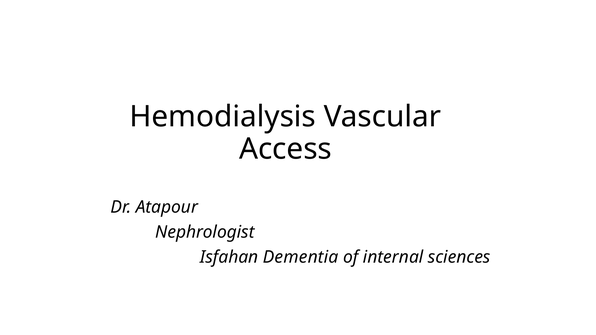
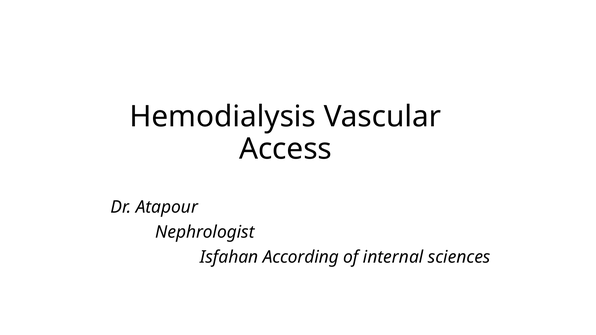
Dementia: Dementia -> According (301, 257)
